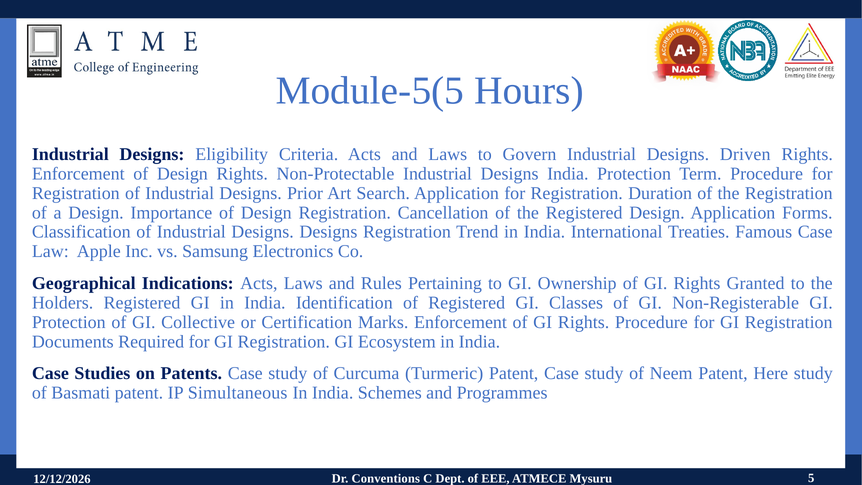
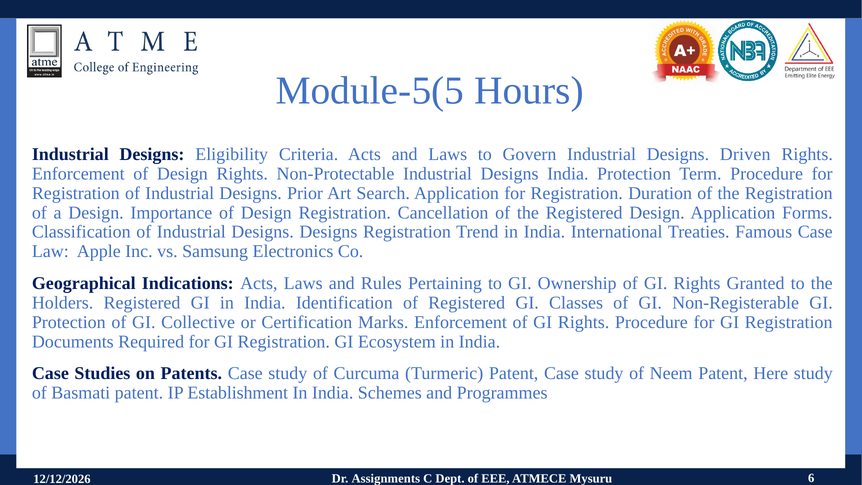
Simultaneous: Simultaneous -> Establishment (238, 393)
Conventions: Conventions -> Assignments (386, 479)
5: 5 -> 6 (811, 478)
